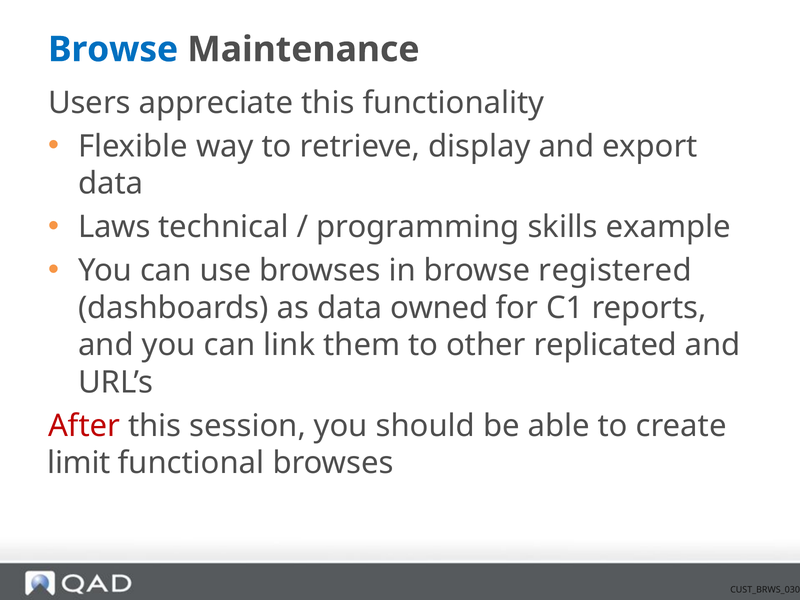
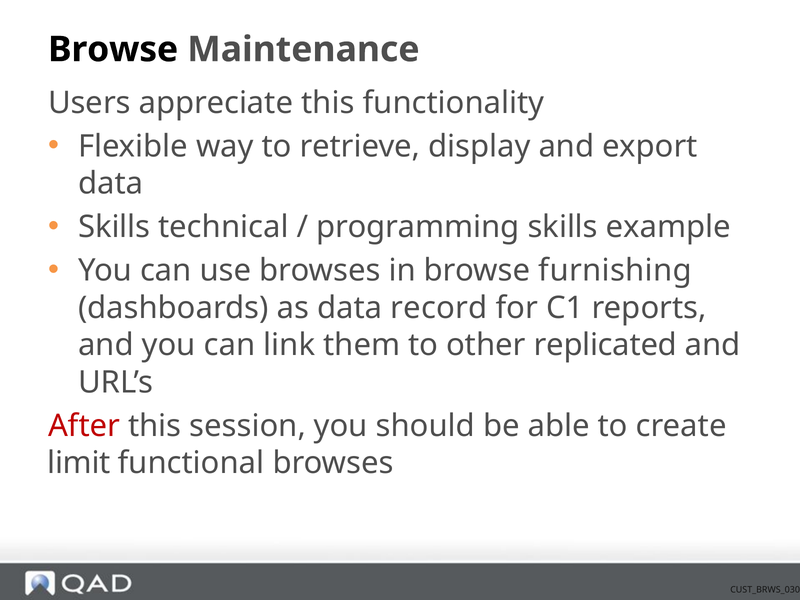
Browse colour: blue -> black (113, 49)
Laws: Laws -> Skills (114, 227)
registered: registered -> furnishing (615, 271)
owned: owned -> record (439, 308)
